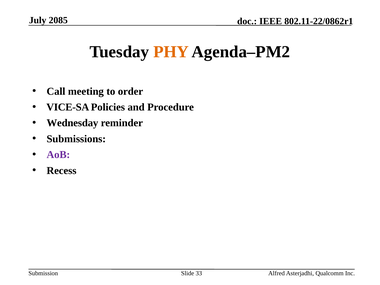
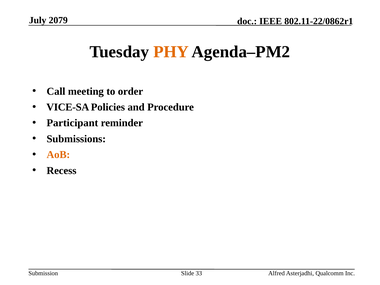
2085: 2085 -> 2079 (58, 20)
Wednesday: Wednesday -> Participant (72, 123)
AoB colour: purple -> orange (58, 155)
